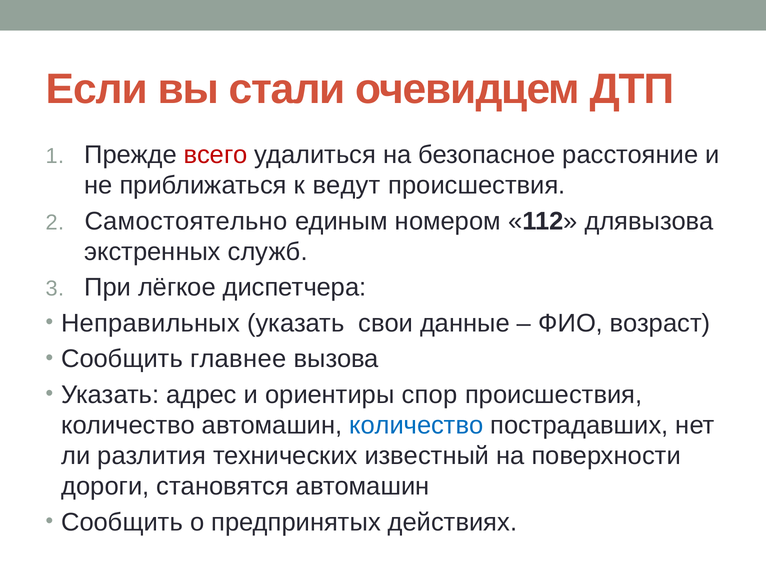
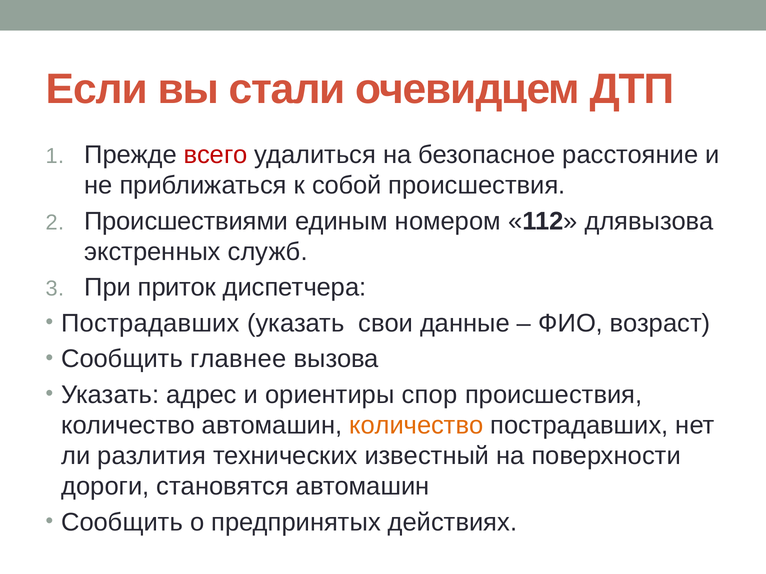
ведут: ведут -> собой (347, 186)
Самостоятельно: Самостоятельно -> Происшествиями (186, 221)
лёгкое: лёгкое -> приток (177, 288)
Неправильных: Неправильных -> Пострадавших (151, 323)
количество colour: blue -> orange (416, 426)
